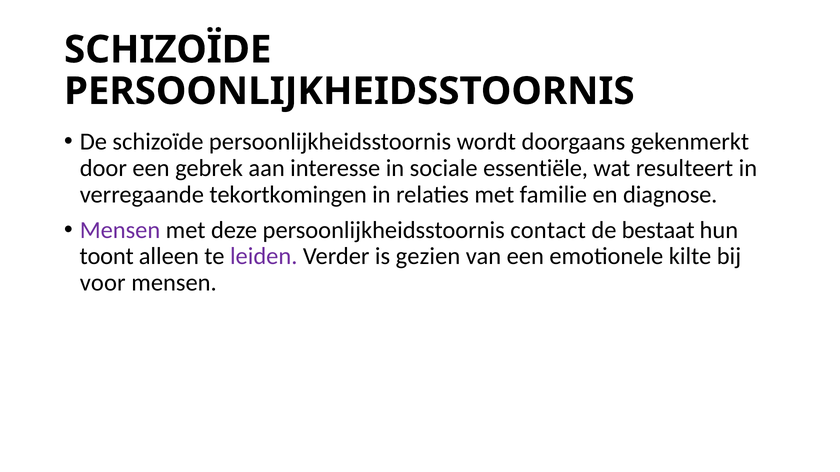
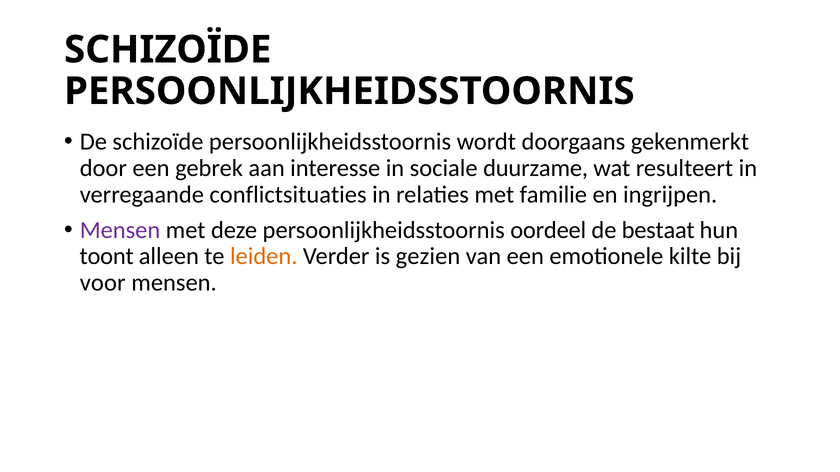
essentiële: essentiële -> duurzame (536, 168)
tekortkomingen: tekortkomingen -> conflictsituaties (288, 195)
diagnose: diagnose -> ingrijpen (670, 195)
contact: contact -> oordeel (548, 230)
leiden colour: purple -> orange (264, 257)
